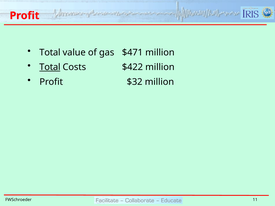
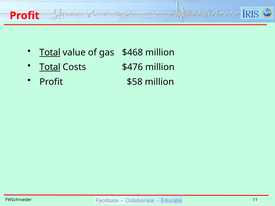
Total underline: none -> present (50, 53)
$471: $471 -> $468 (132, 53)
$422: $422 -> $476 (132, 67)
$32: $32 -> $58 (135, 82)
